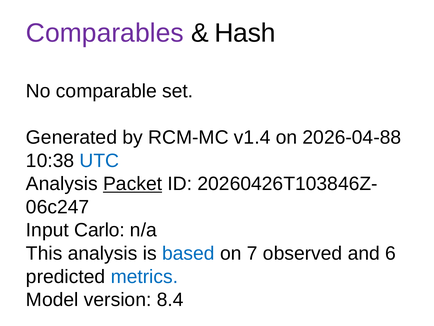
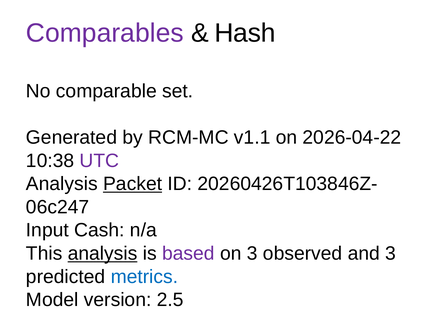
v1.4: v1.4 -> v1.1 (252, 137)
2026-04-88: 2026-04-88 -> 2026-04-22 (352, 137)
UTC colour: blue -> purple (99, 160)
Carlo: Carlo -> Cash (99, 230)
analysis underline: none -> present (103, 253)
based colour: blue -> purple (188, 253)
on 7: 7 -> 3 (252, 253)
and 6: 6 -> 3 (391, 253)
8.4: 8.4 -> 2.5 (170, 299)
